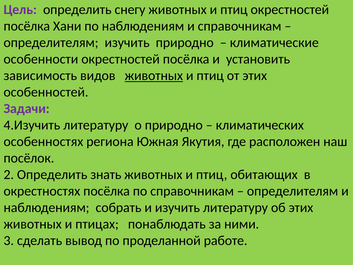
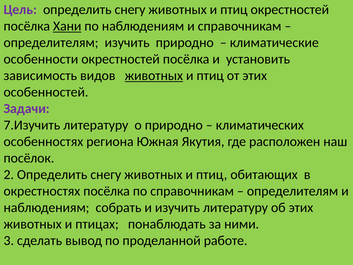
Хани underline: none -> present (67, 26)
4.Изучить: 4.Изучить -> 7.Изучить (32, 125)
2 Определить знать: знать -> снегу (106, 175)
